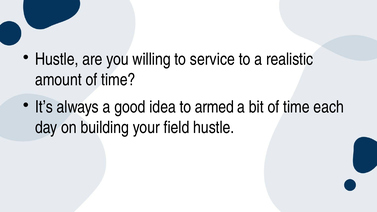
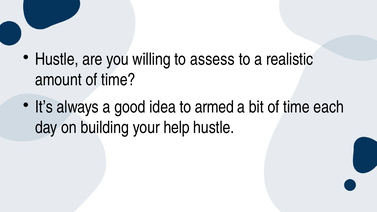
service: service -> assess (212, 59)
field: field -> help (177, 128)
